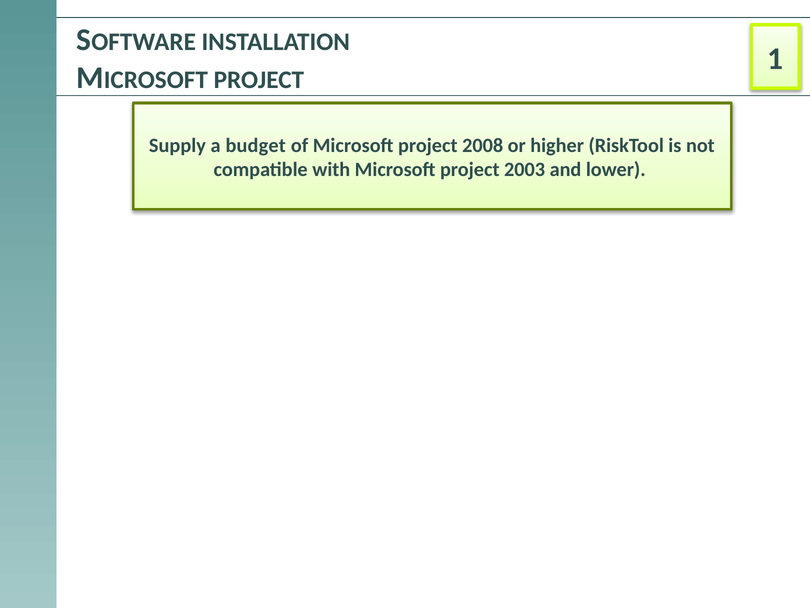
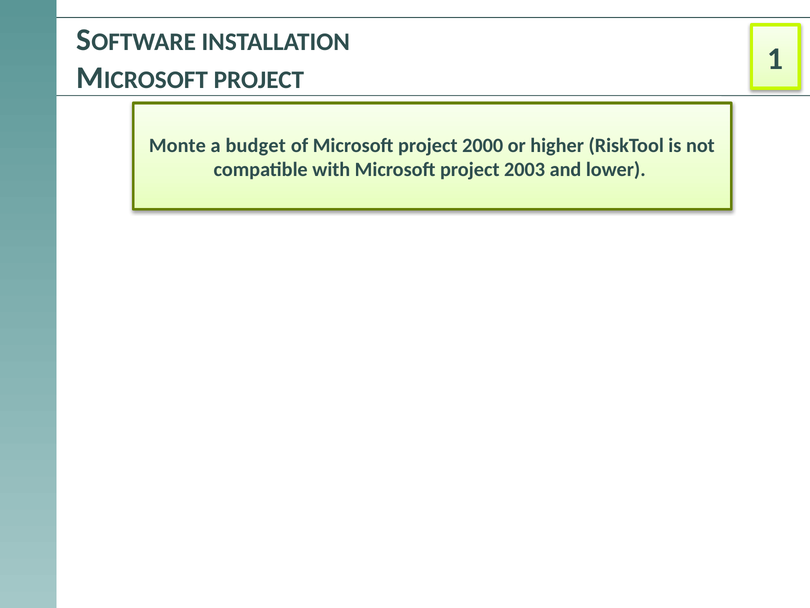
Supply: Supply -> Monte (177, 145)
2008: 2008 -> 2000 (483, 145)
